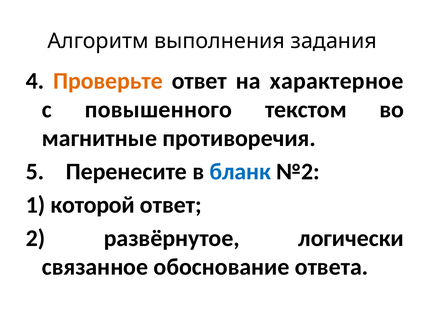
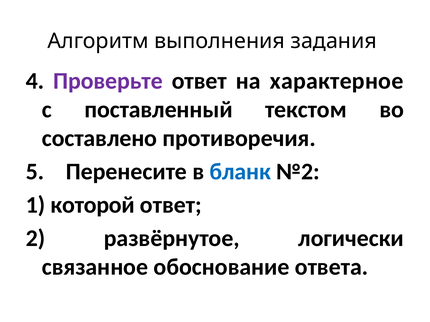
Проверьте colour: orange -> purple (108, 81)
повышенного: повышенного -> поставленный (159, 110)
магнитные: магнитные -> составлено (100, 139)
